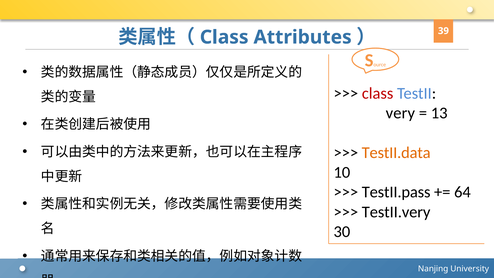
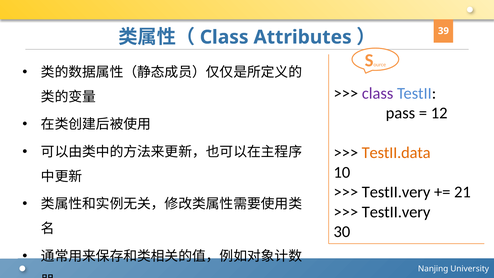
class colour: red -> purple (378, 93)
very: very -> pass (400, 113)
13: 13 -> 12 (439, 113)
TestII.pass: TestII.pass -> TestII.very (396, 192)
64: 64 -> 21 (462, 192)
